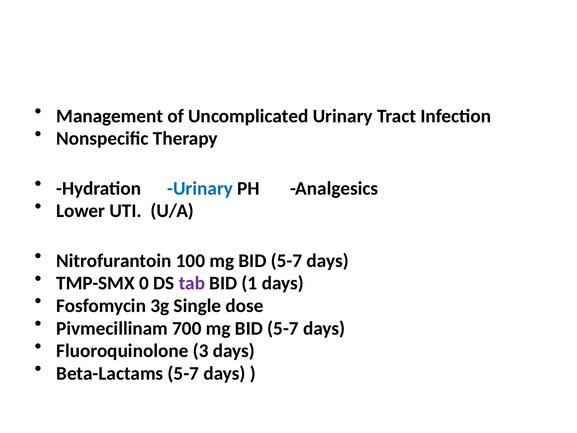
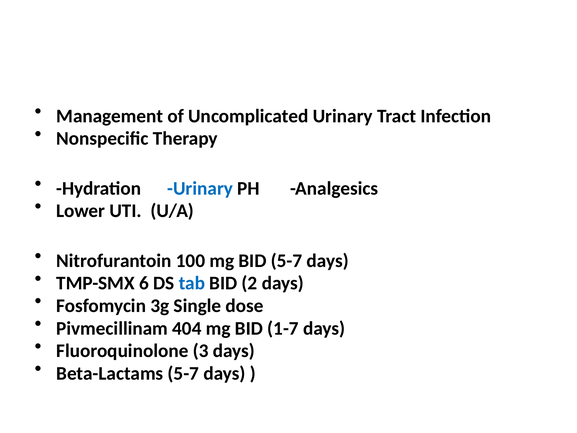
0: 0 -> 6 (144, 283)
tab colour: purple -> blue (192, 283)
1: 1 -> 2 (249, 283)
700: 700 -> 404 (187, 328)
5-7: 5-7 -> 1-7 (283, 328)
